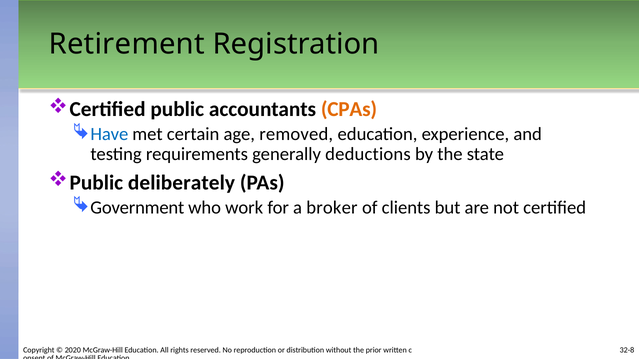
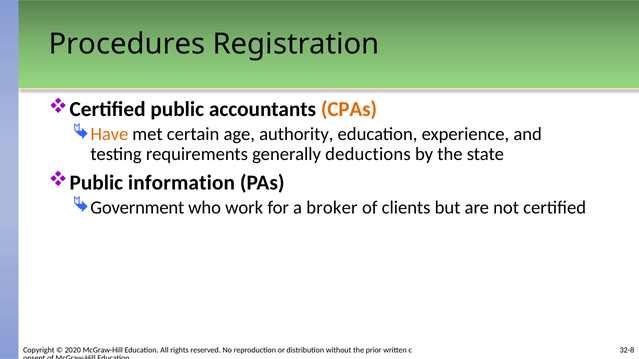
Retirement: Retirement -> Procedures (127, 44)
Have colour: blue -> orange (109, 134)
removed: removed -> authority (296, 134)
deliberately: deliberately -> information (181, 183)
